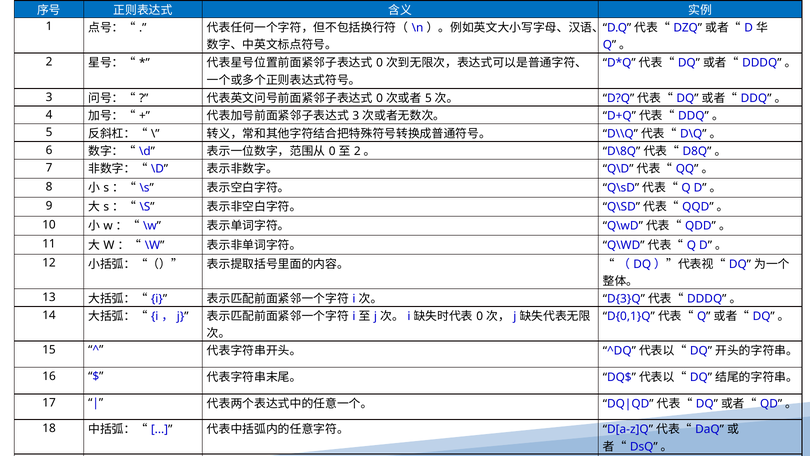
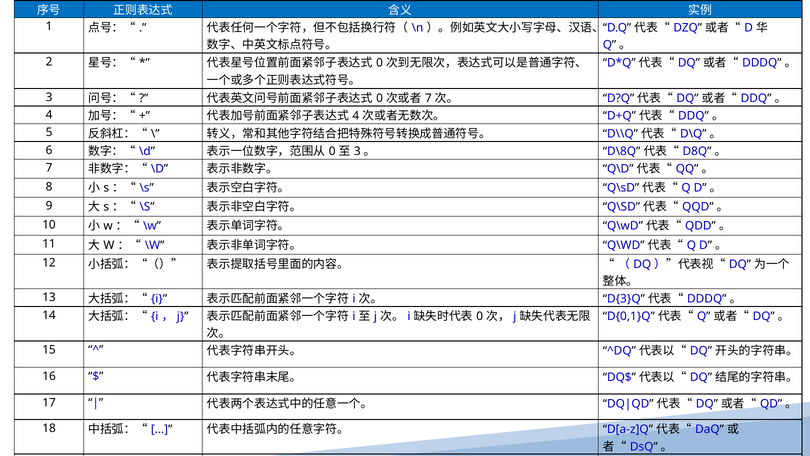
5: 5 -> 7 (428, 98)
3: 3 -> 4 (356, 116)
2: 2 -> 3 (357, 151)
